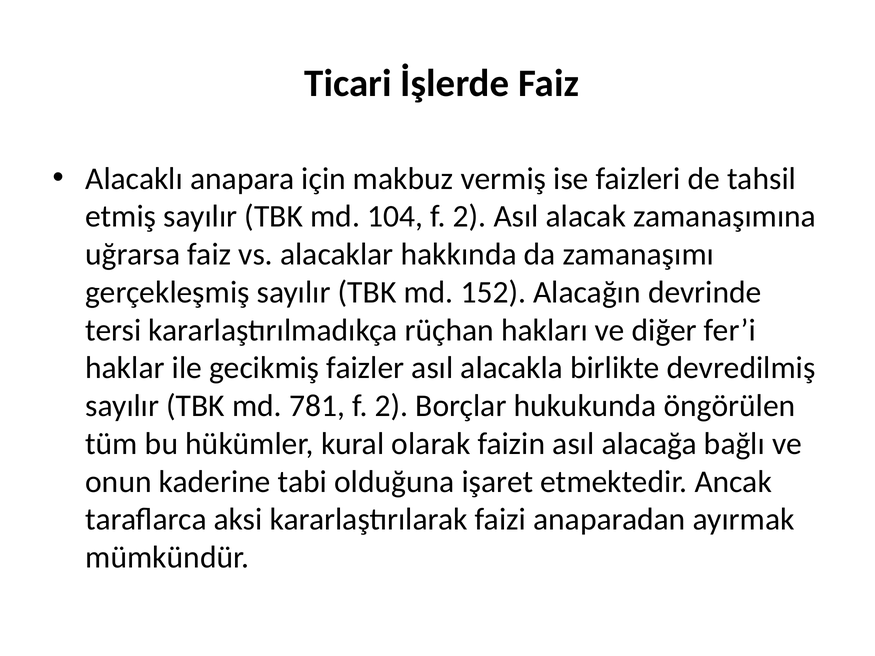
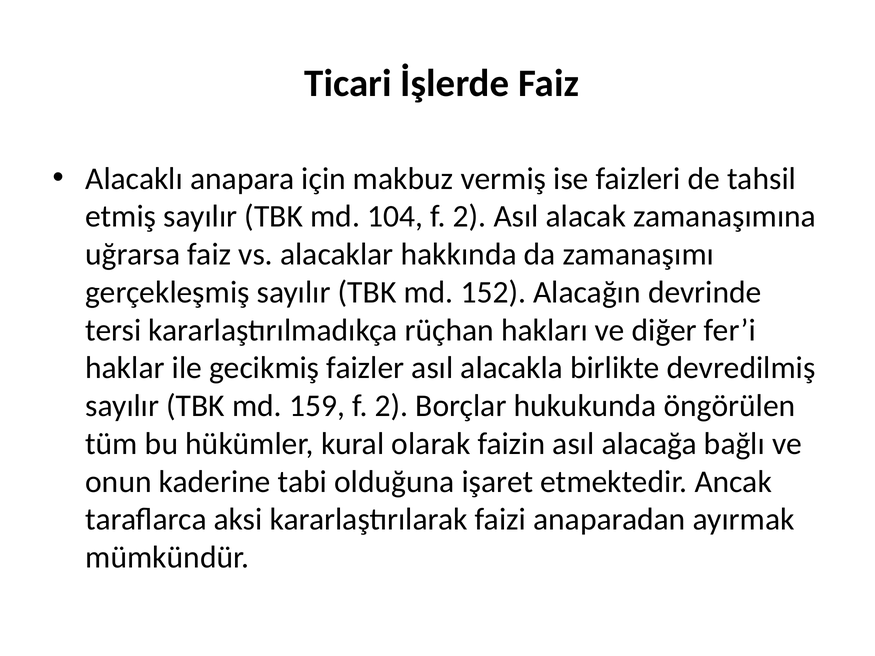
781: 781 -> 159 (317, 406)
